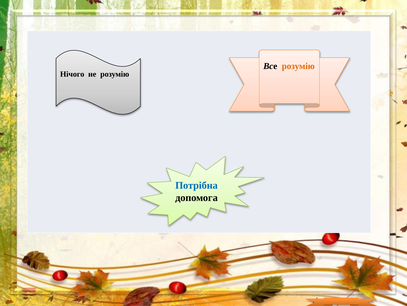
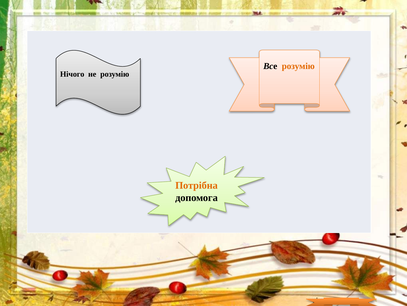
Потрібна colour: blue -> orange (196, 185)
